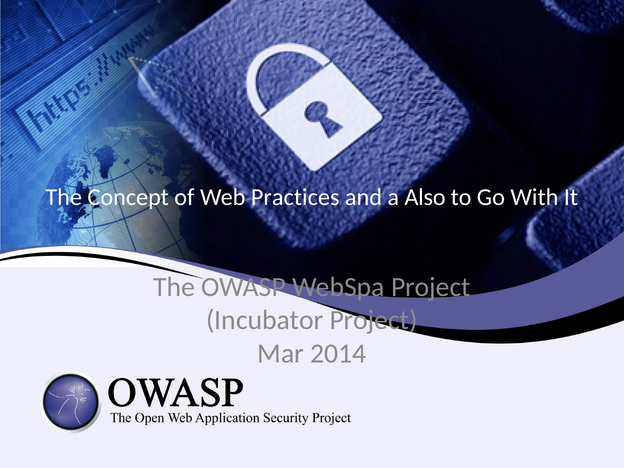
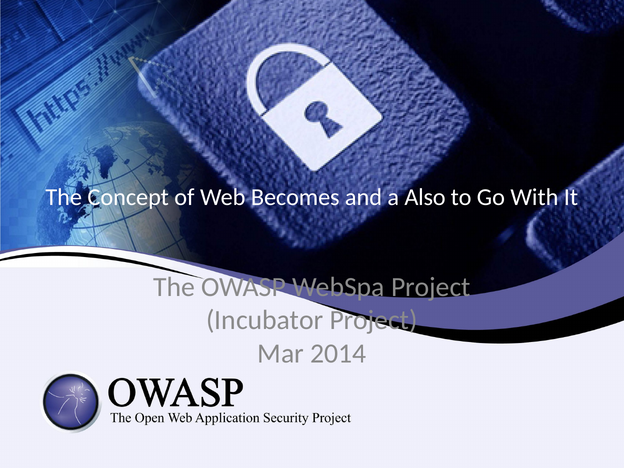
Practices: Practices -> Becomes (295, 197)
